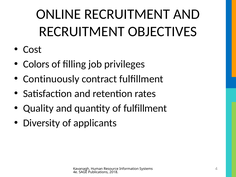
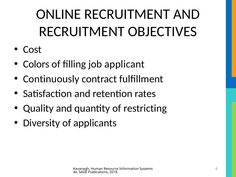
privileges: privileges -> applicant (125, 64)
of fulfillment: fulfillment -> restricting (145, 108)
